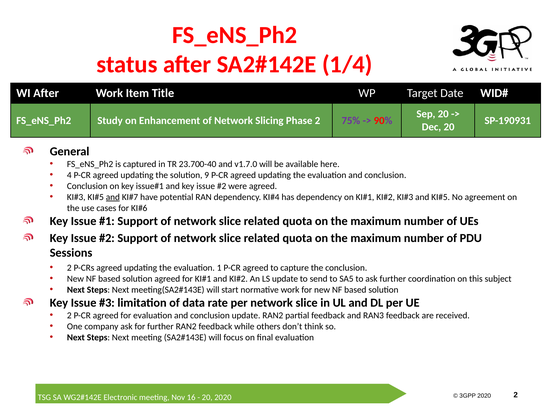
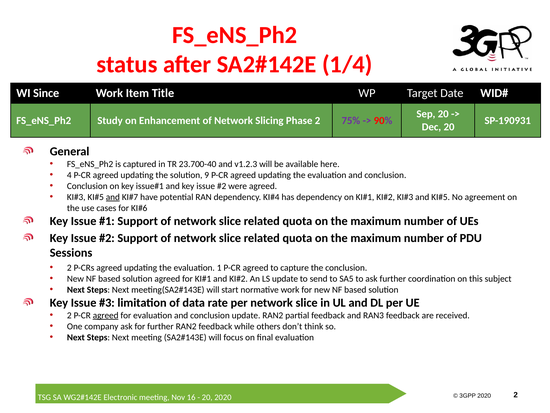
WI After: After -> Since (46, 93)
v1.7.0: v1.7.0 -> v1.2.3 (246, 164)
agreed underline: none -> present (106, 315)
